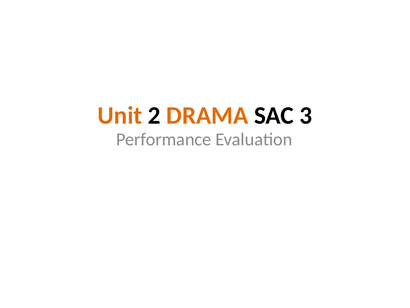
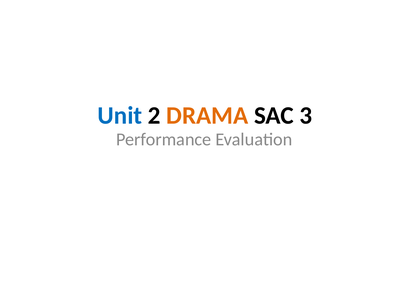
Unit colour: orange -> blue (120, 115)
